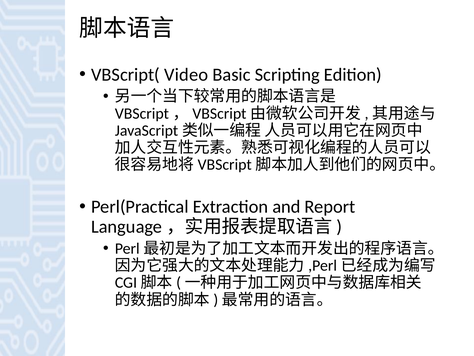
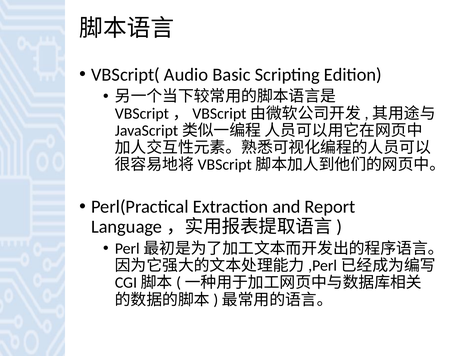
Video: Video -> Audio (186, 74)
